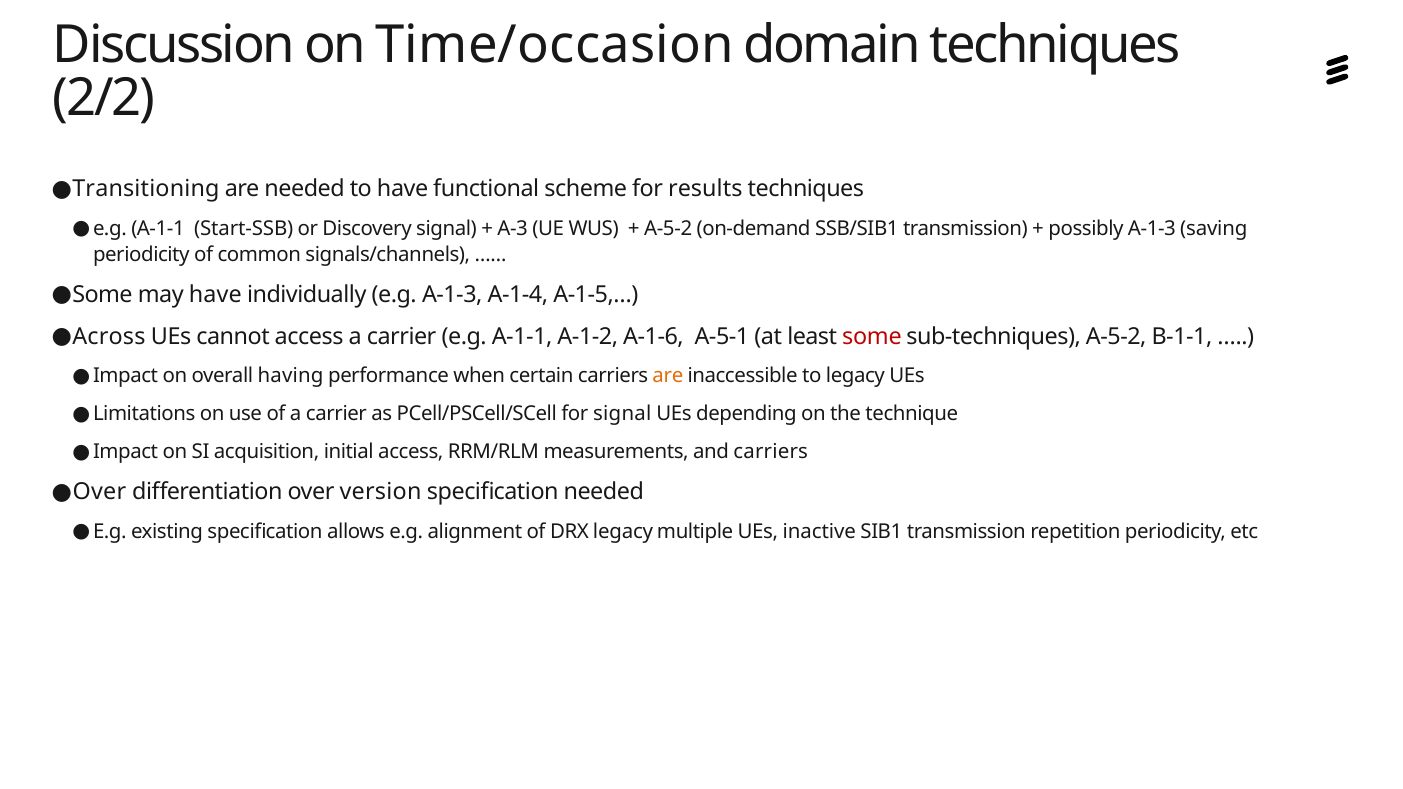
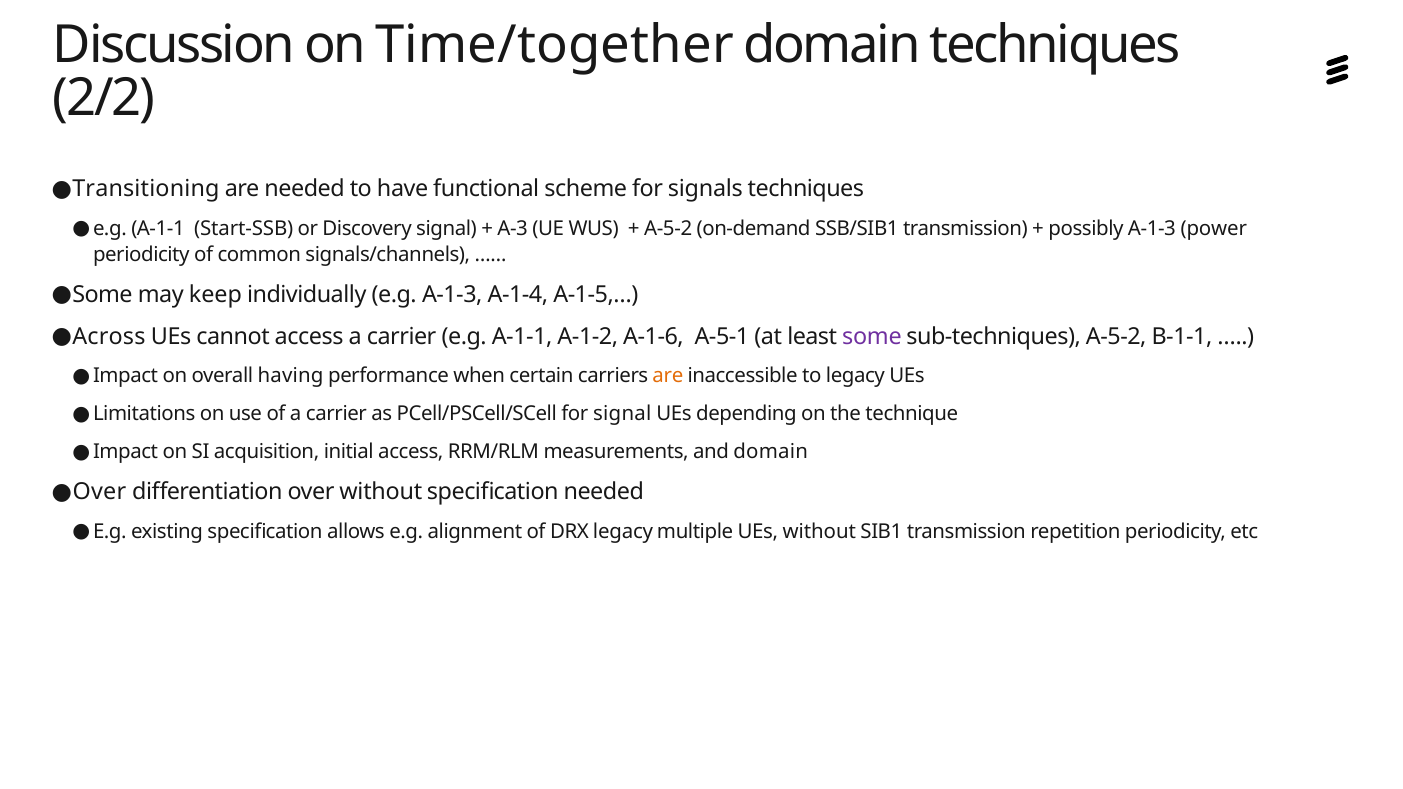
Time/occasion: Time/occasion -> Time/together (555, 45)
results: results -> signals (705, 189)
saving: saving -> power (1214, 228)
may have: have -> keep (215, 295)
some colour: red -> purple (872, 336)
and carriers: carriers -> domain (771, 452)
over version: version -> without (381, 492)
UEs inactive: inactive -> without (819, 531)
